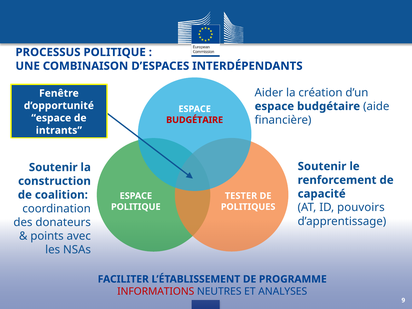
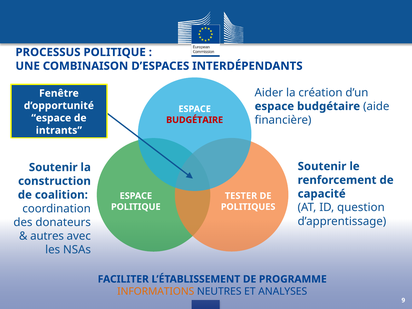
pouvoirs: pouvoirs -> question (361, 208)
points: points -> autres (47, 236)
INFORMATIONS colour: red -> orange (156, 292)
